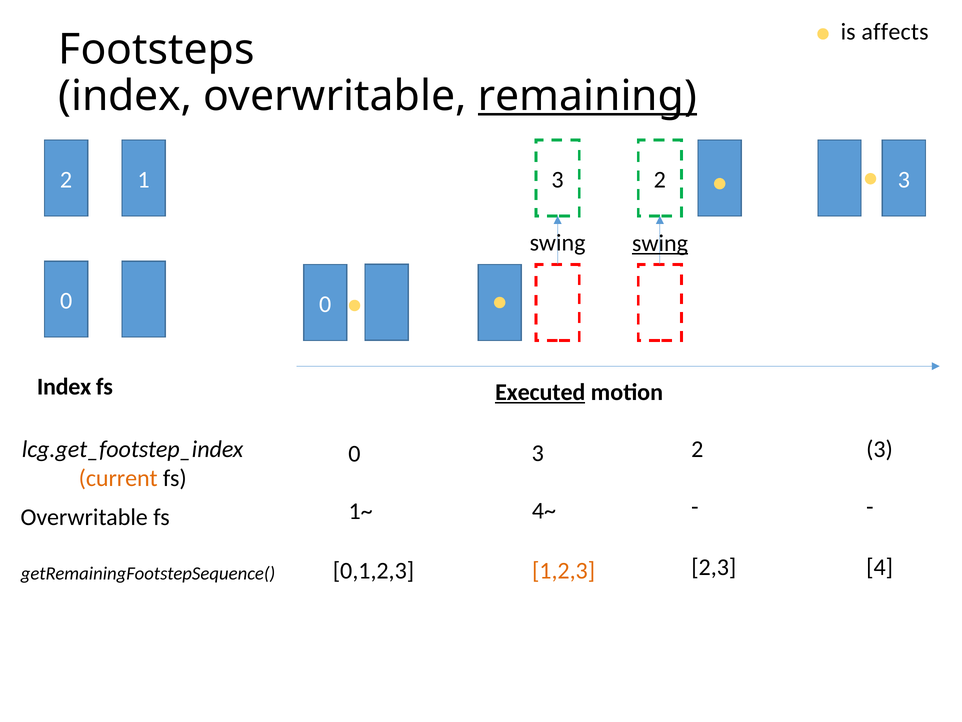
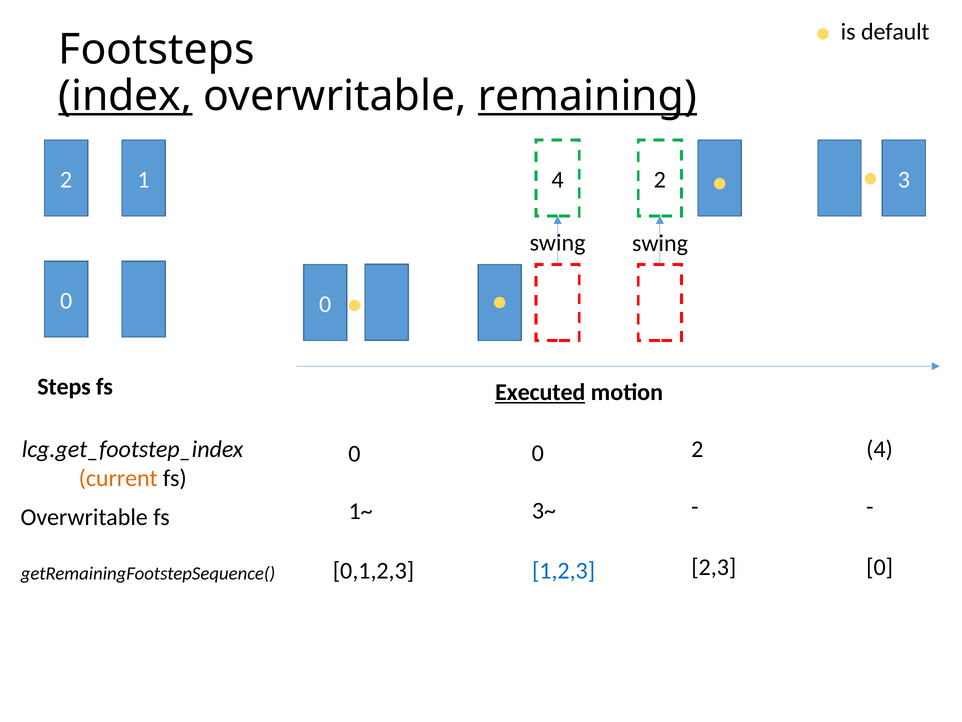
affects: affects -> default (895, 32)
index underline: none -> present (125, 96)
1 3: 3 -> 4 (558, 180)
swing underline: present -> none (660, 243)
Index: Index -> Steps (64, 387)
0 3: 3 -> 0 (538, 453)
2 3: 3 -> 4 (880, 449)
4~: 4~ -> 3~ (544, 511)
1,2,3 colour: orange -> blue (564, 571)
2,3 4: 4 -> 0 (880, 567)
